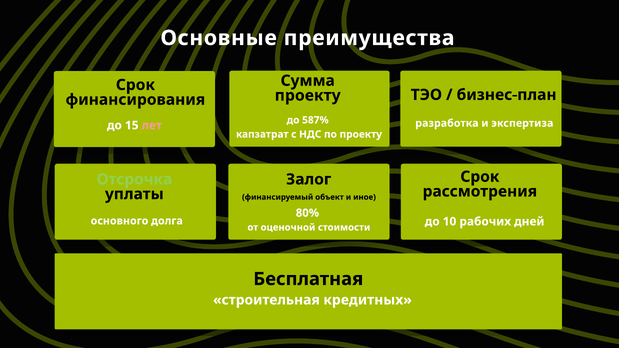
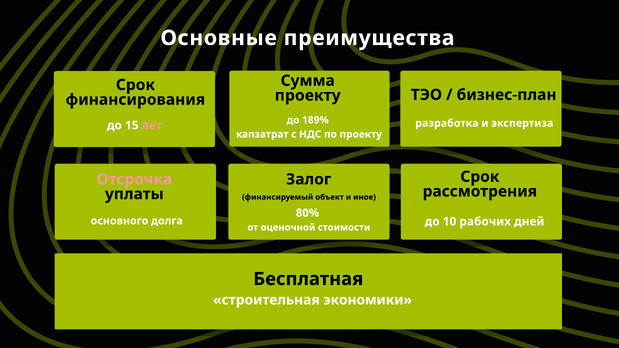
587%: 587% -> 189% (315, 120)
Отсрочка colour: light green -> pink (134, 179)
кредитных: кредитных -> экономики (368, 300)
